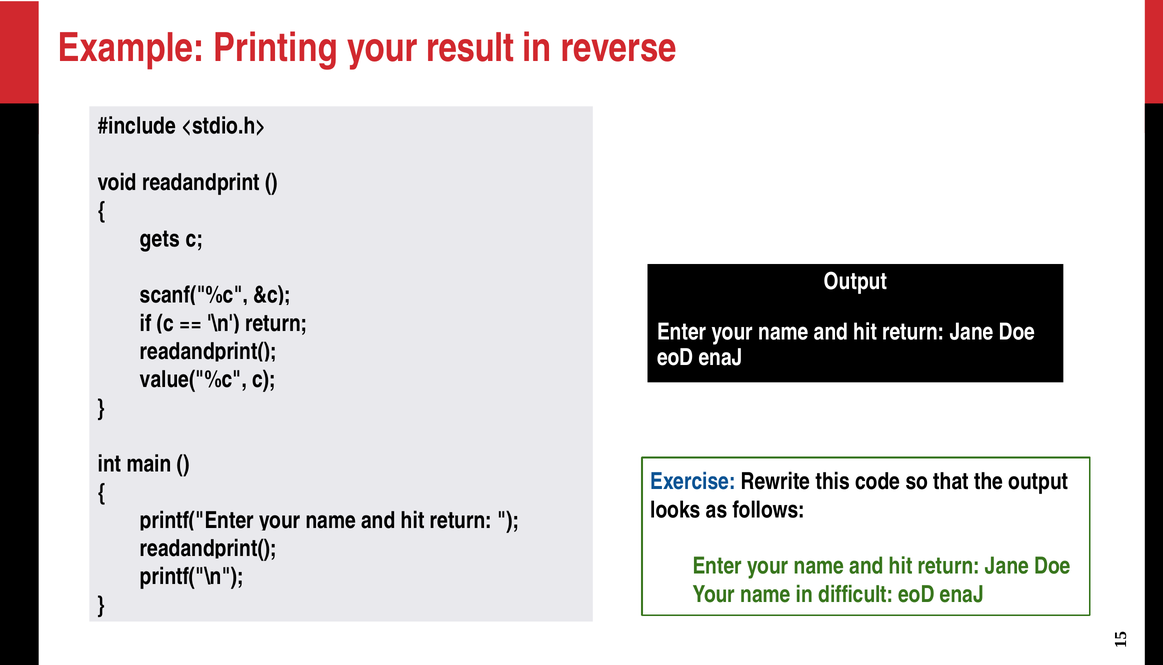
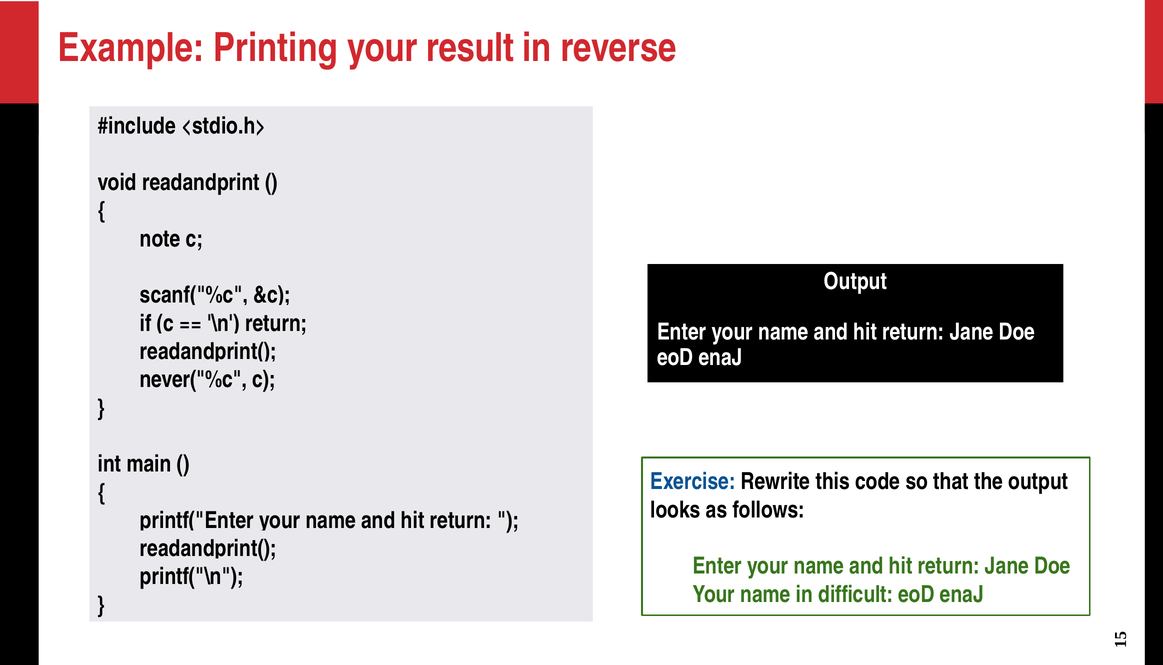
gets: gets -> note (160, 239)
value("%c: value("%c -> never("%c (193, 379)
